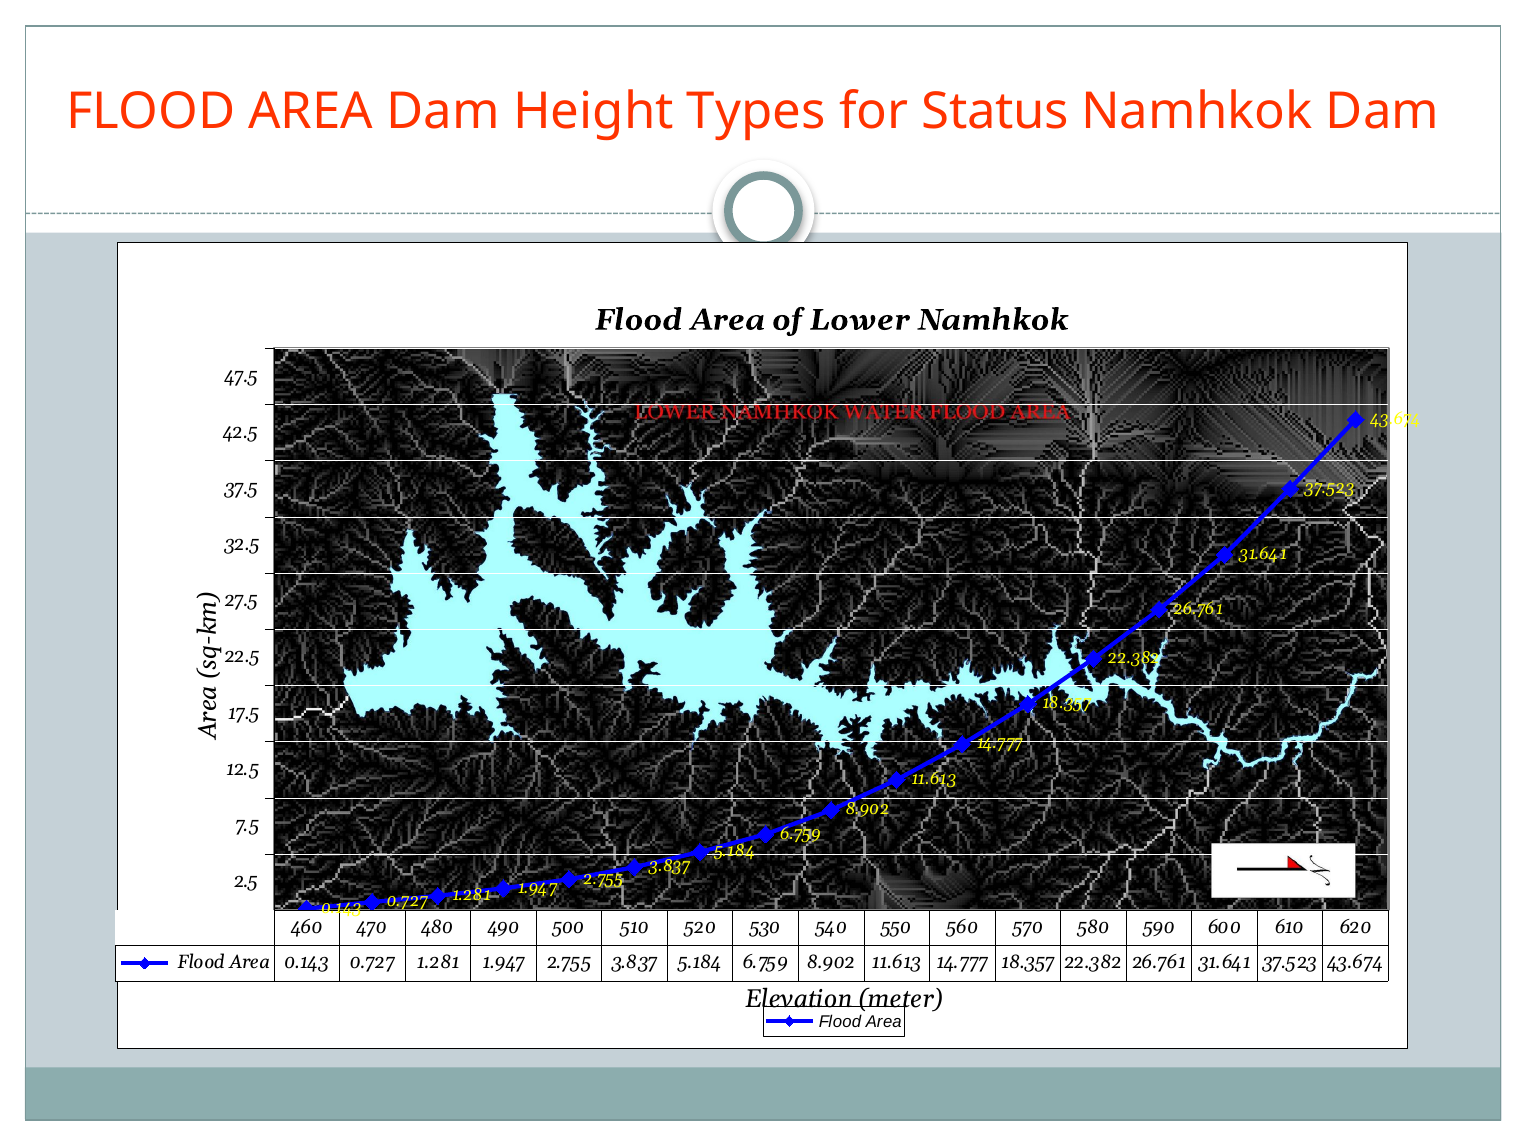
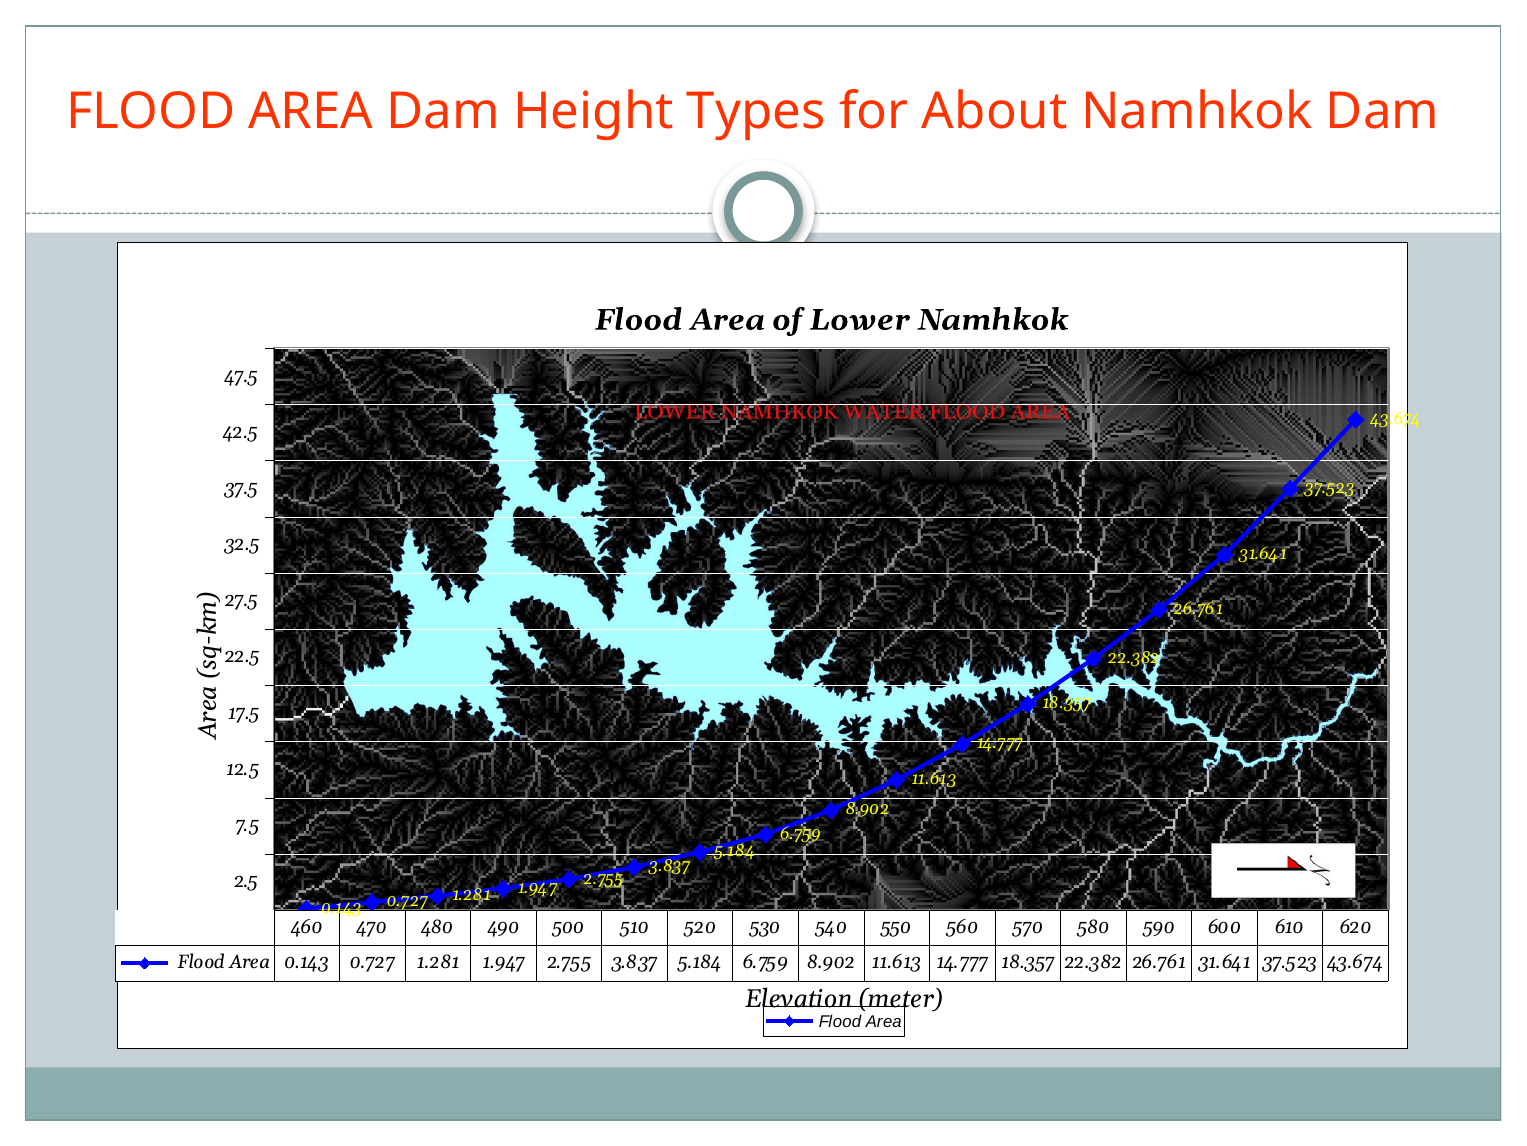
Status: Status -> About (995, 111)
